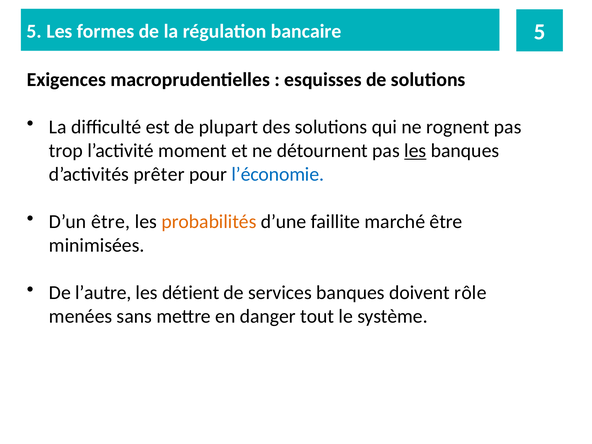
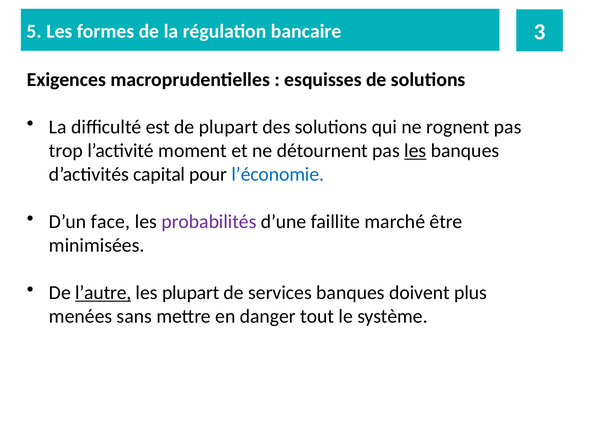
bancaire 5: 5 -> 3 (540, 32)
prêter: prêter -> capital (159, 174)
D’un être: être -> face (111, 222)
probabilités colour: orange -> purple (209, 222)
l’autre underline: none -> present (103, 293)
les détient: détient -> plupart (191, 293)
rôle: rôle -> plus (471, 293)
